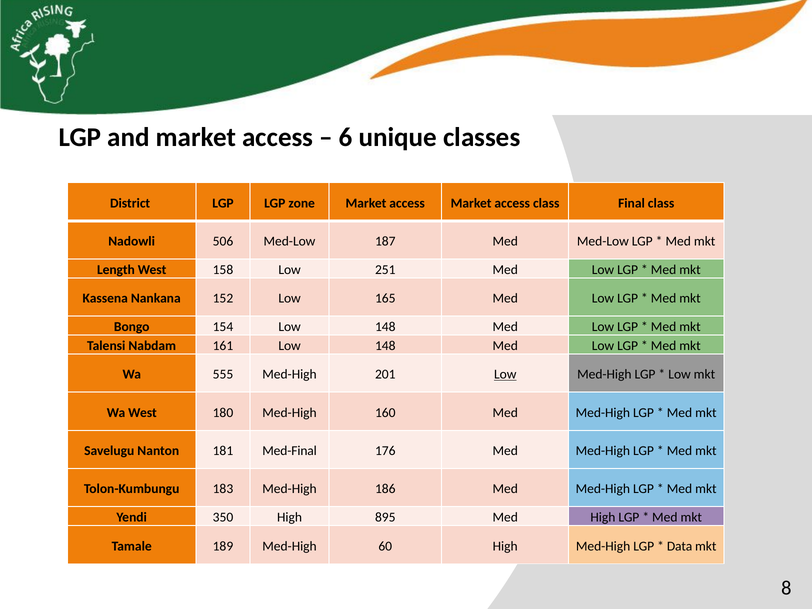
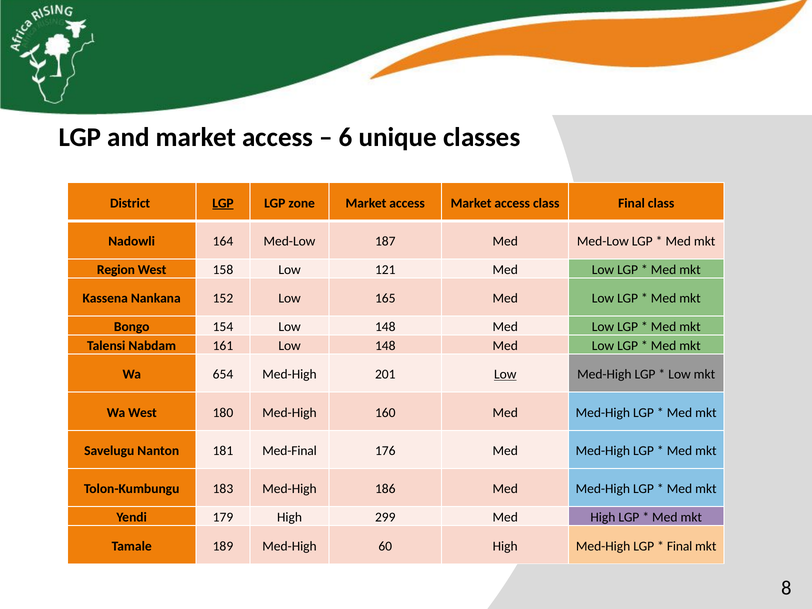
LGP underline: none -> present (223, 203)
506: 506 -> 164 (223, 241)
Length: Length -> Region (116, 270)
251: 251 -> 121 (385, 270)
555: 555 -> 654 (223, 375)
350: 350 -> 179 (223, 517)
895: 895 -> 299 (385, 517)
Data: Data -> Final (680, 546)
